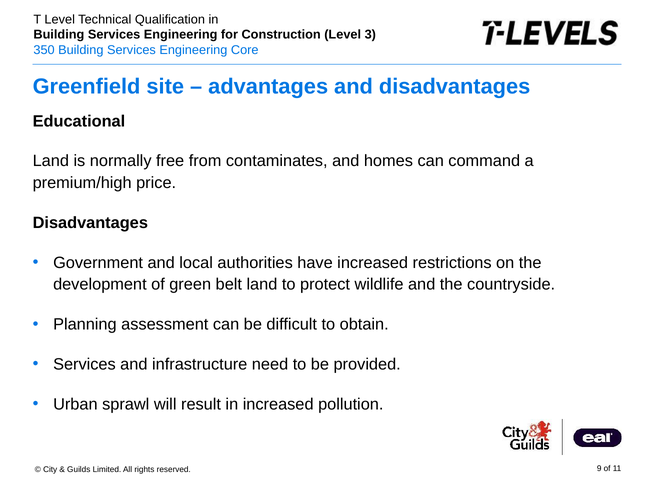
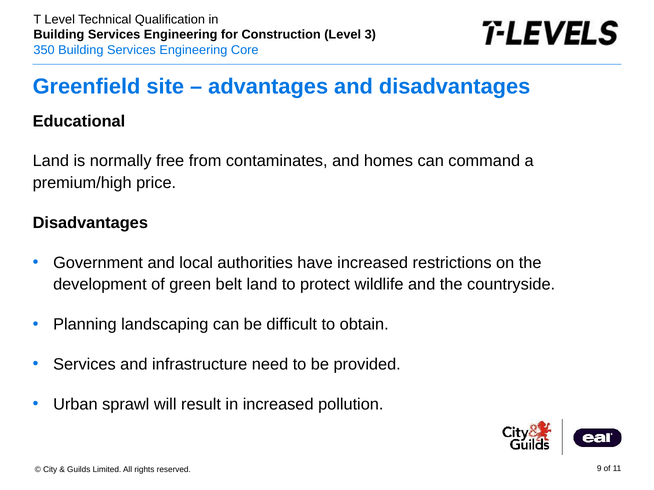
assessment: assessment -> landscaping (165, 325)
